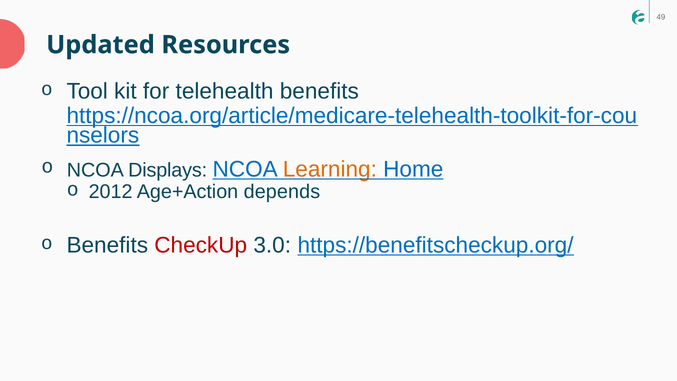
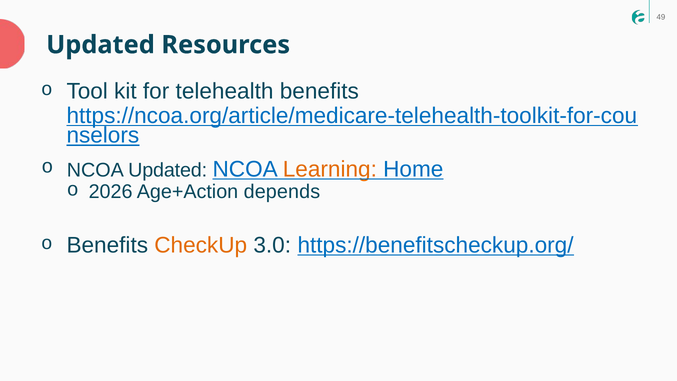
NCOA Displays: Displays -> Updated (168, 170)
2012: 2012 -> 2026 (111, 192)
CheckUp colour: red -> orange (201, 245)
